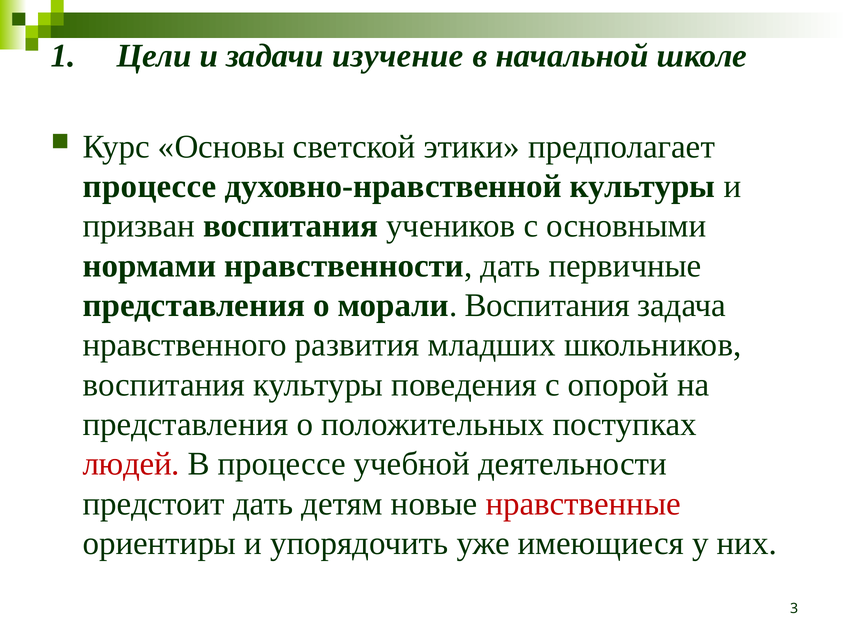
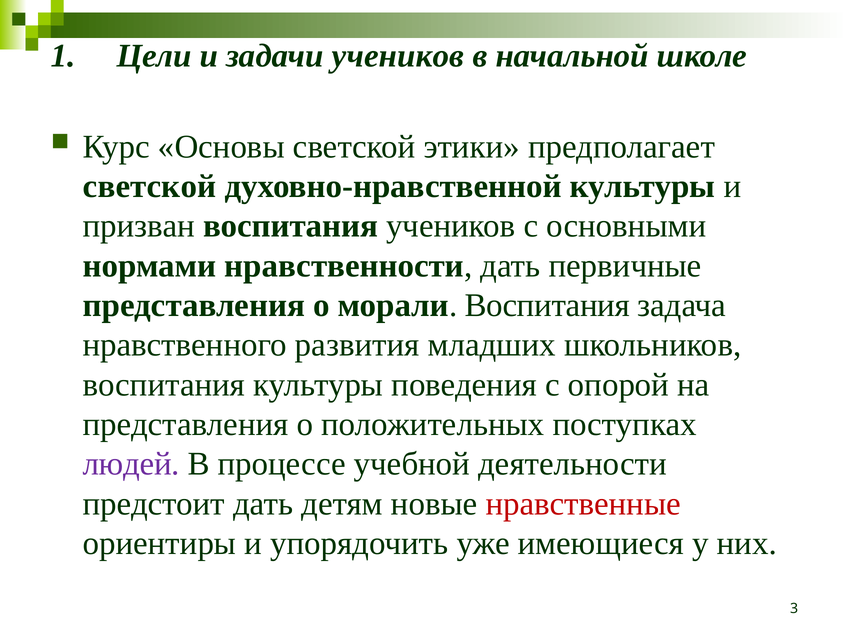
задачи изучение: изучение -> учеников (398, 56)
процессе: процессе -> светской (150, 186)
людей colour: red -> purple (131, 464)
